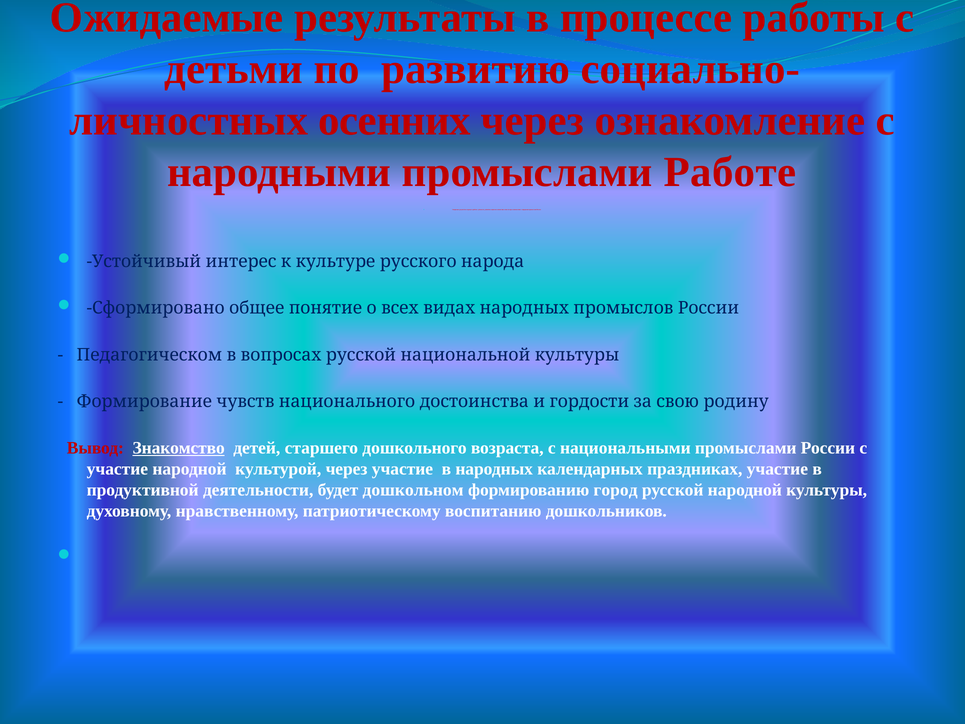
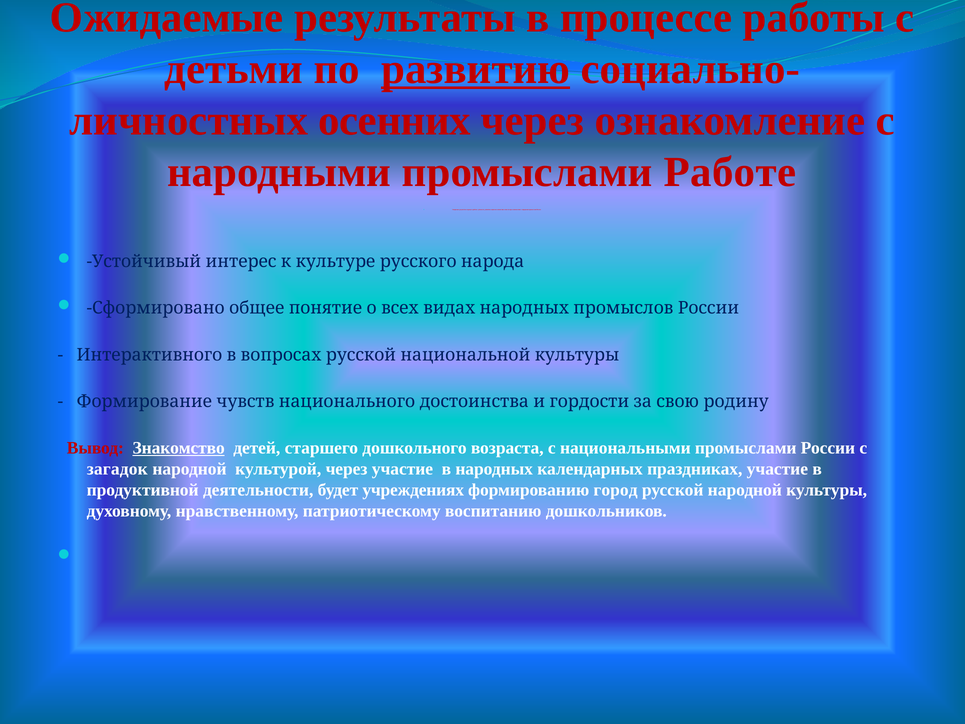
развитию underline: none -> present (476, 69)
Педагогическом: Педагогическом -> Интерактивного (149, 355)
участие: участие -> загадок (117, 469)
дошкольном: дошкольном -> учреждениях (413, 490)
